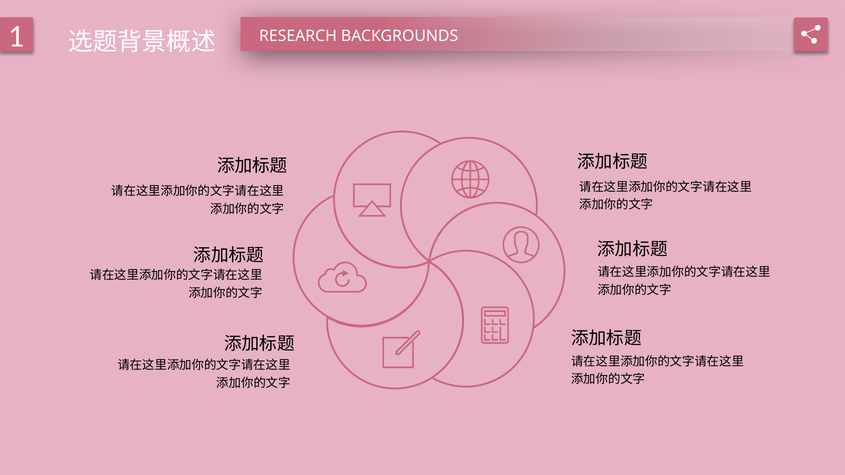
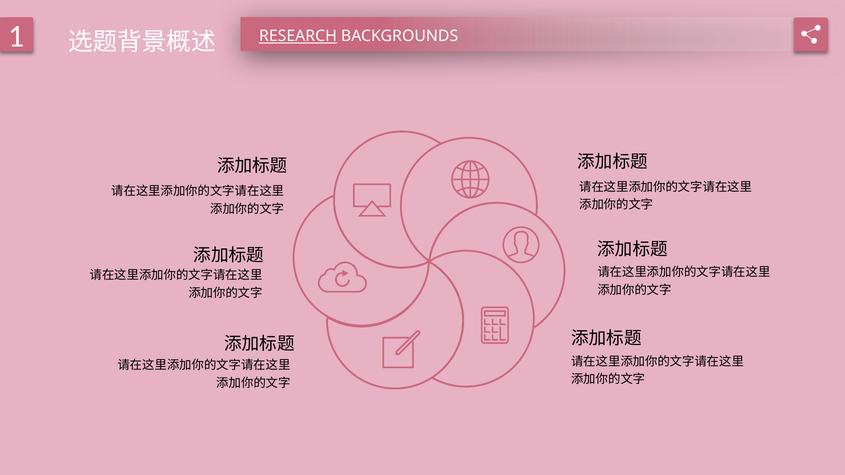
RESEARCH underline: none -> present (298, 36)
